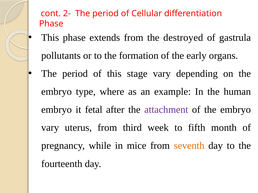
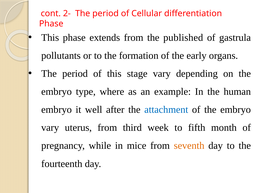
destroyed: destroyed -> published (183, 38)
fetal: fetal -> well (94, 110)
attachment colour: purple -> blue (166, 110)
